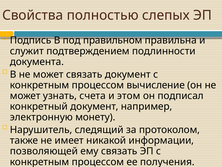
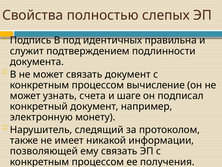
правильном: правильном -> идентичных (113, 40)
этом: этом -> шаге (129, 96)
